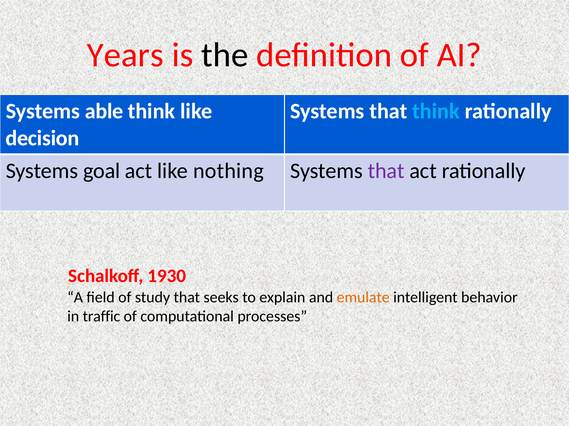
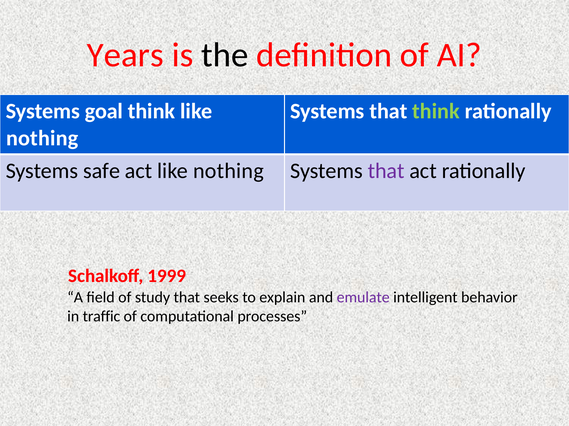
able: able -> goal (104, 111)
think colour: light blue -> light green (436, 111)
decision: decision -> nothing (42, 138)
goal: goal -> safe (102, 171)
1930: 1930 -> 1999 (167, 276)
emulate colour: orange -> purple (363, 298)
